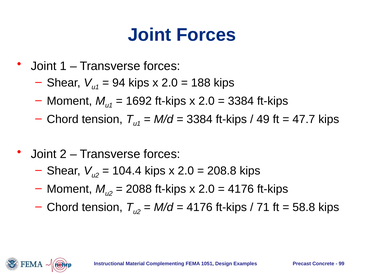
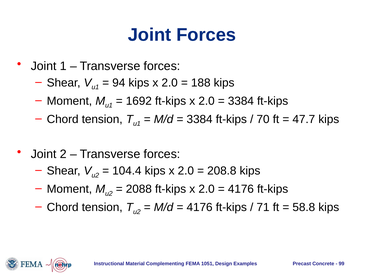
49: 49 -> 70 (263, 119)
